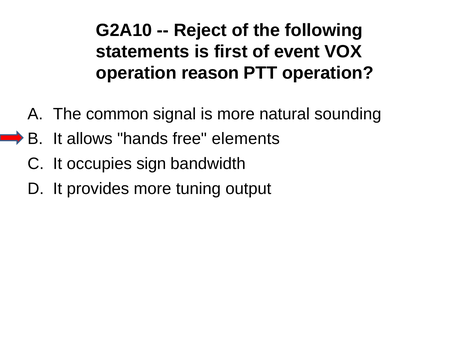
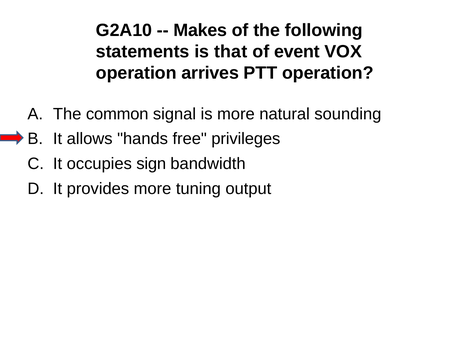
Reject: Reject -> Makes (200, 30)
first: first -> that (231, 51)
reason: reason -> arrives (210, 73)
elements: elements -> privileges (246, 139)
